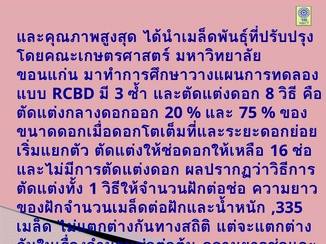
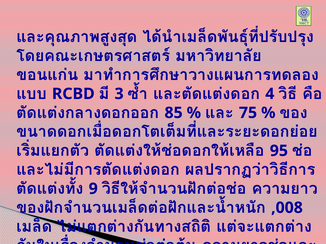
8: 8 -> 4 (270, 94)
20: 20 -> 85 (174, 113)
16: 16 -> 95 (279, 151)
1: 1 -> 9 (93, 189)
,335: ,335 -> ,008 (287, 208)
